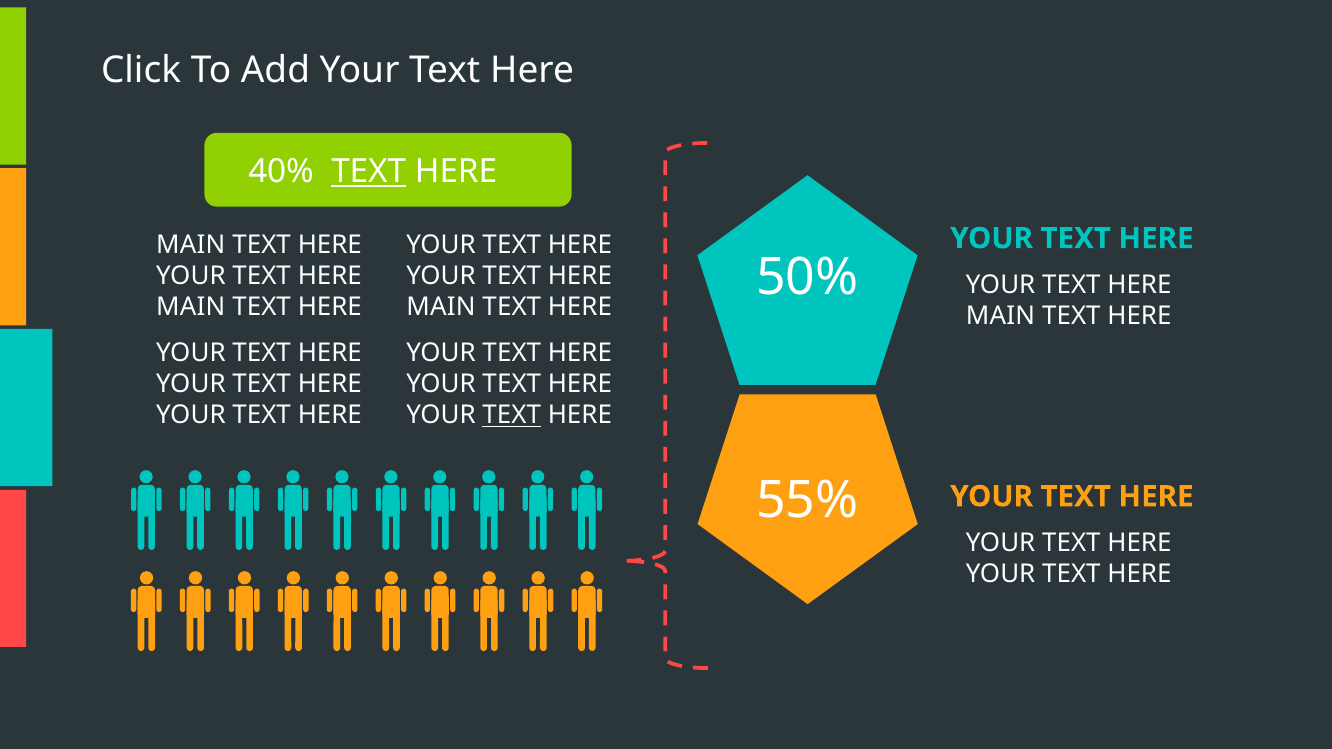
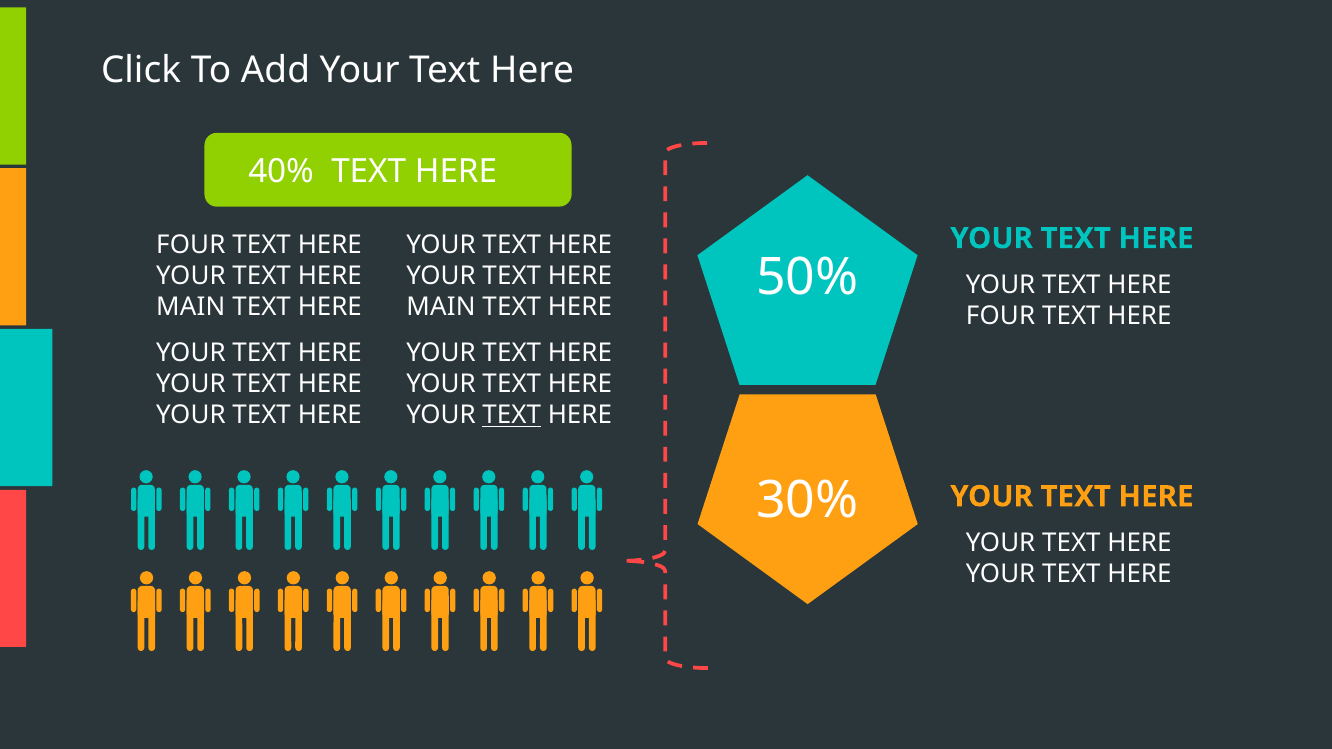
TEXT underline: present -> none (369, 172)
MAIN: MAIN -> FOUR (191, 245)
MAIN: MAIN -> FOUR (1001, 316)
55%: 55% -> 30% (808, 500)
